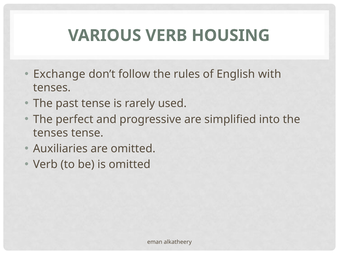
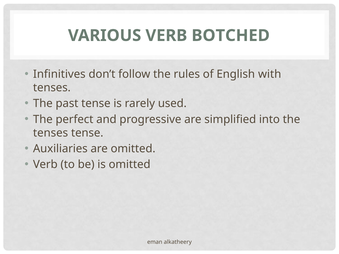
HOUSING: HOUSING -> BOTCHED (231, 36)
Exchange: Exchange -> Infinitives (59, 74)
